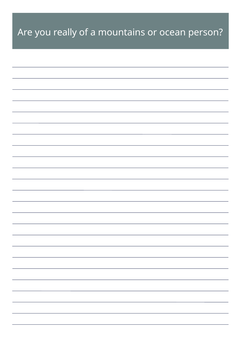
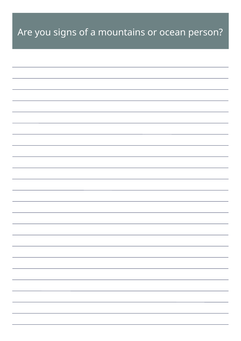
really: really -> signs (65, 32)
